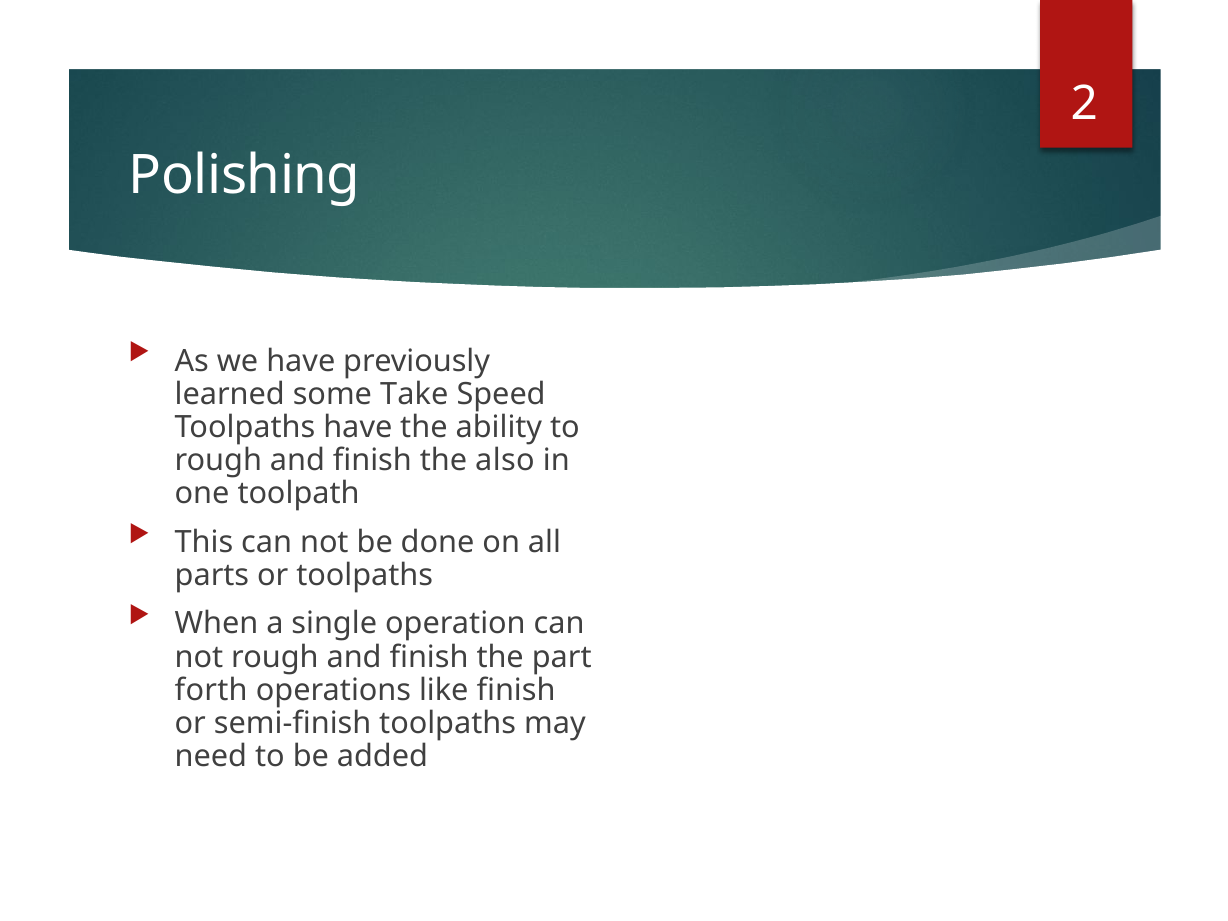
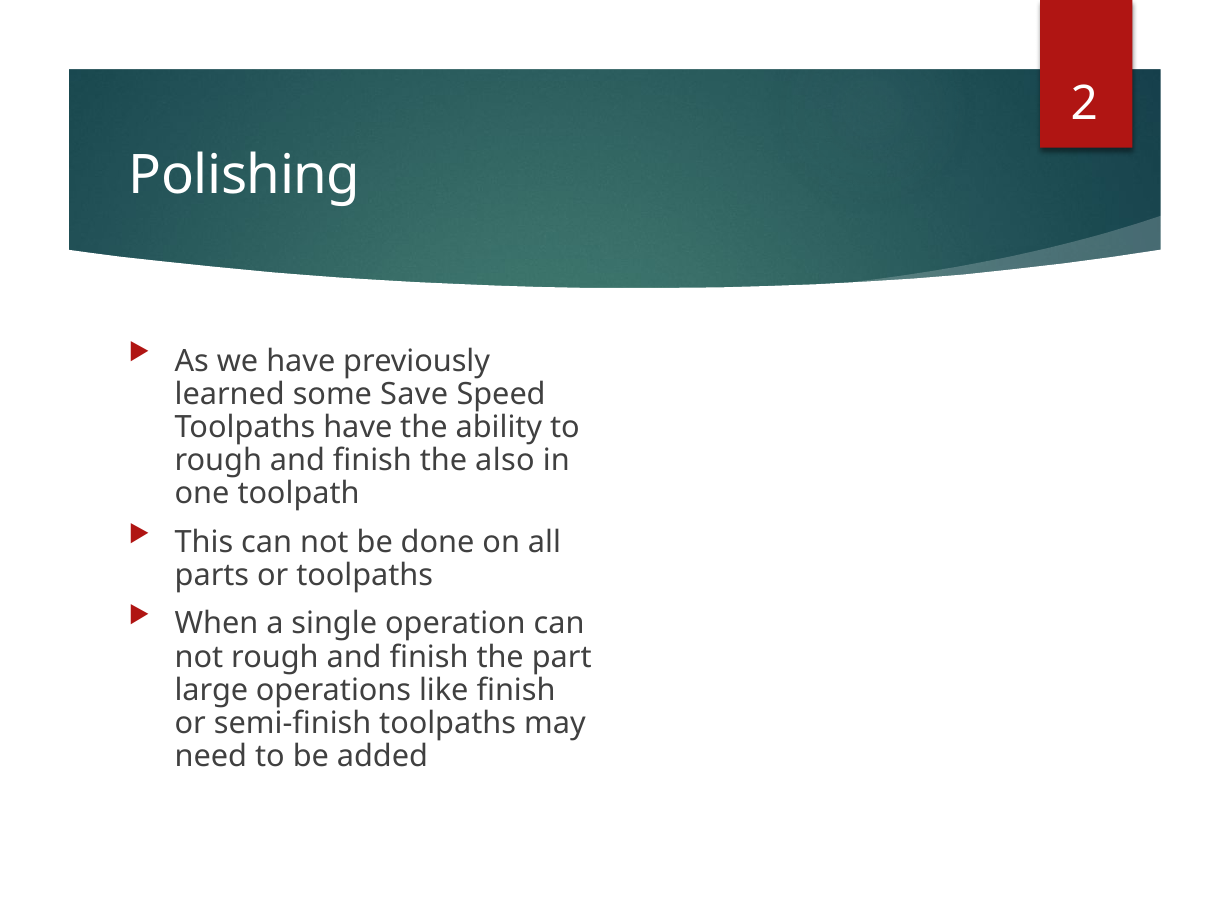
Take: Take -> Save (414, 394)
forth: forth -> large (211, 690)
